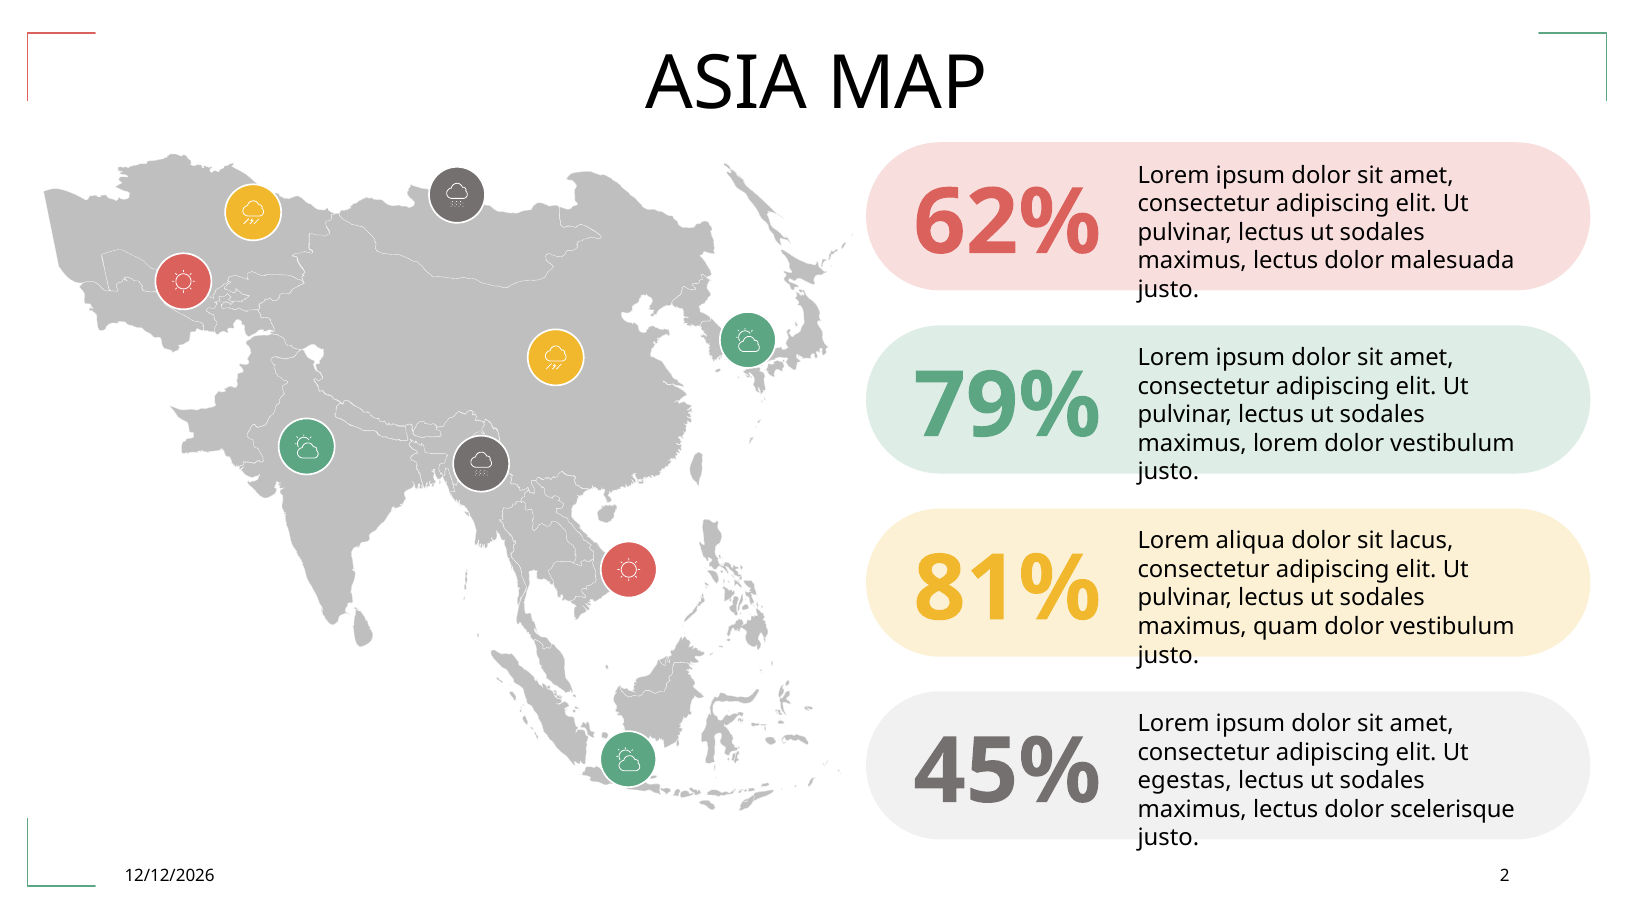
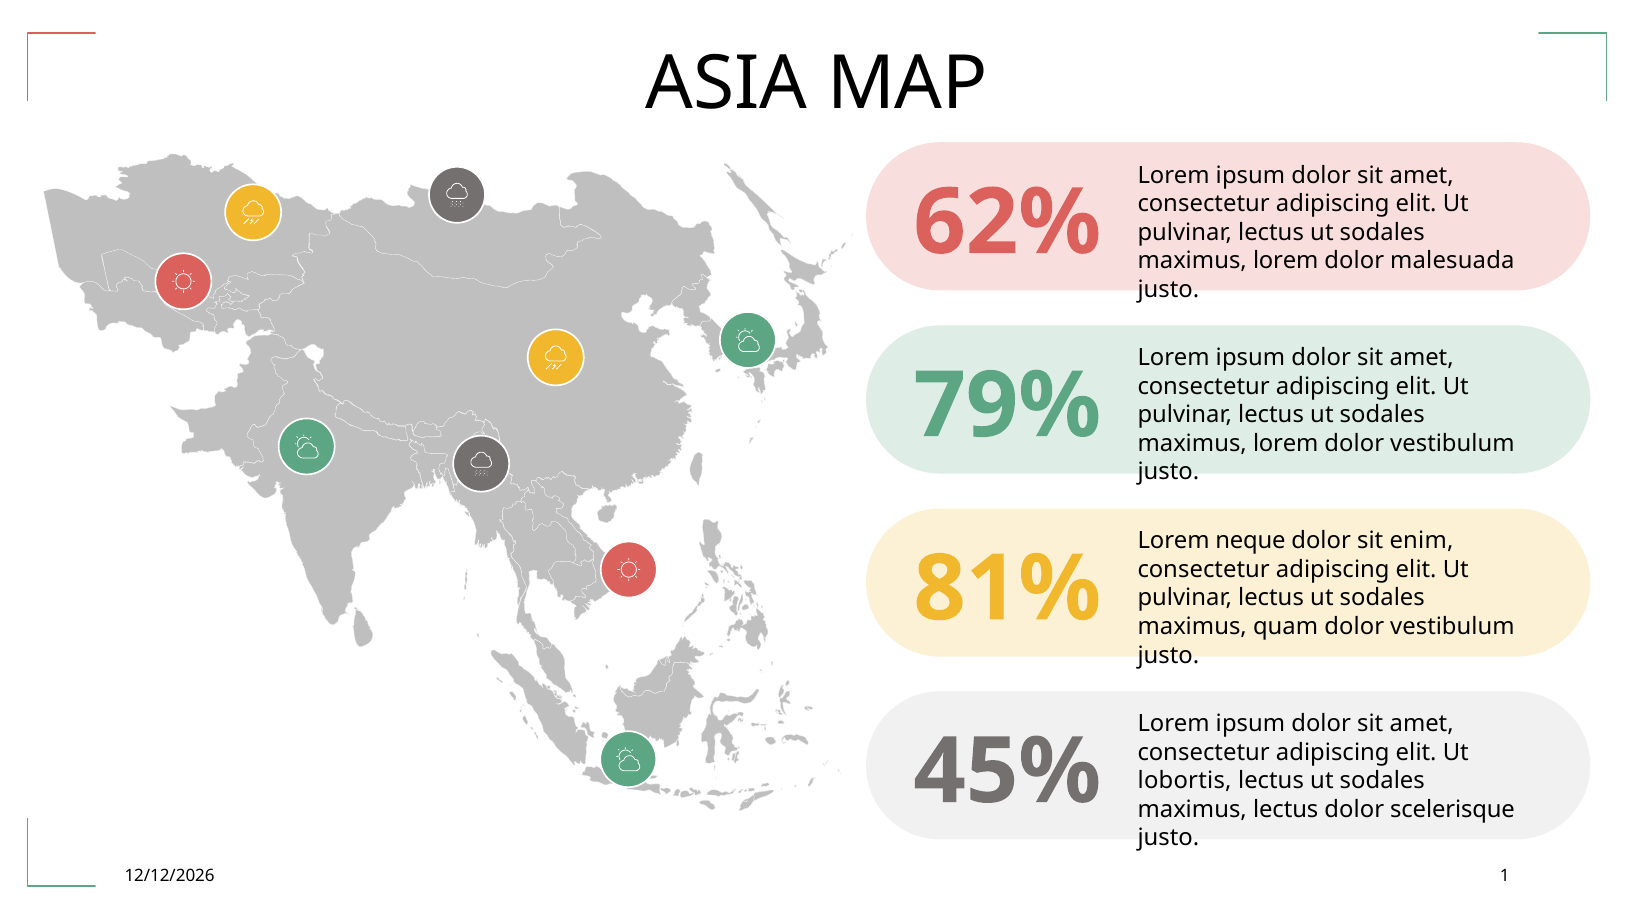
lectus: lectus -> lorem (1286, 261)
aliqua: aliqua -> neque (1251, 541)
lacus: lacus -> enim (1421, 541)
egestas: egestas -> lobortis (1185, 781)
2: 2 -> 1 (1505, 876)
